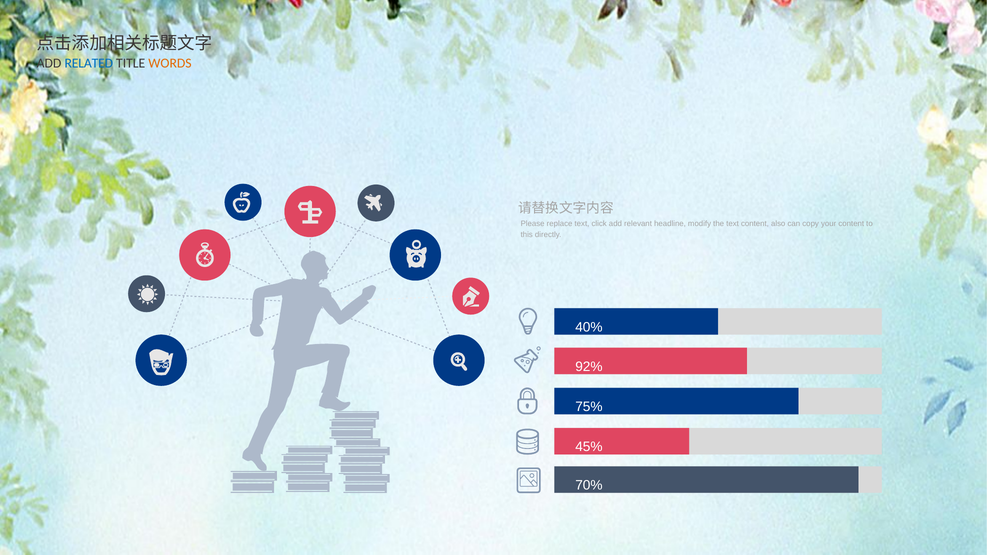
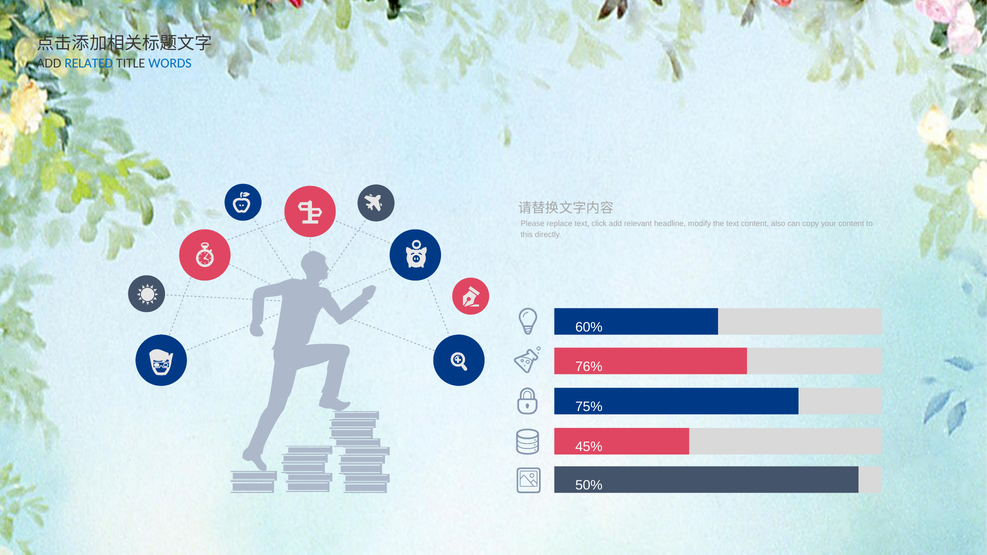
WORDS colour: orange -> blue (170, 63)
40%: 40% -> 60% (589, 327)
92%: 92% -> 76% (589, 367)
70%: 70% -> 50% (589, 485)
